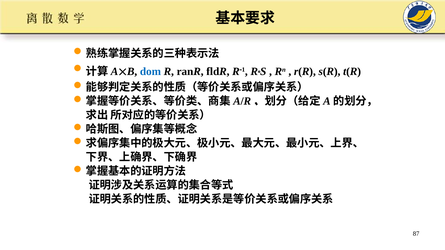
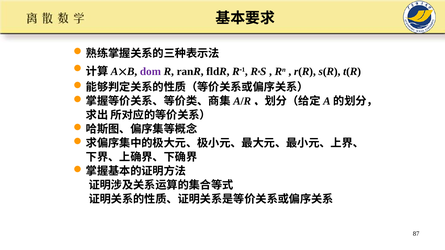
dom colour: blue -> purple (150, 71)
